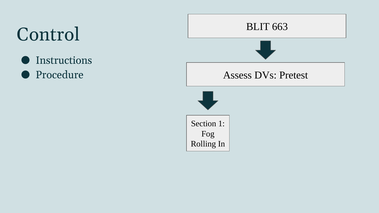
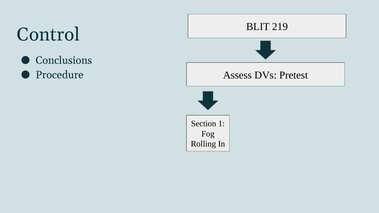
663: 663 -> 219 (280, 27)
Instructions: Instructions -> Conclusions (64, 61)
